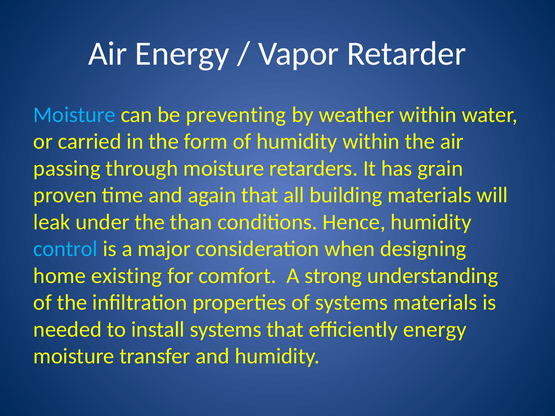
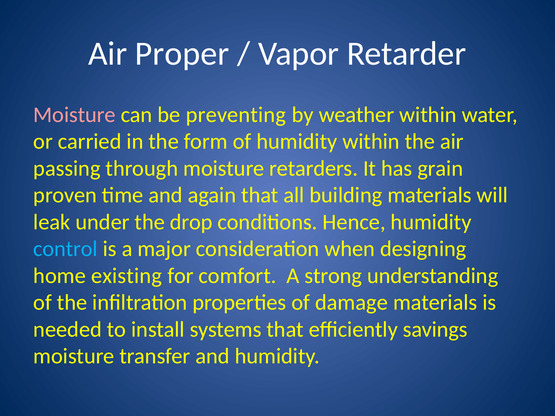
Air Energy: Energy -> Proper (182, 54)
Moisture colour: light blue -> pink (74, 115)
than: than -> drop (191, 222)
of systems: systems -> damage (351, 303)
efficiently energy: energy -> savings (435, 330)
